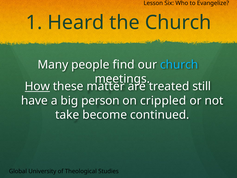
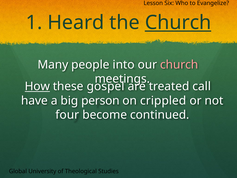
Church underline: none -> present (178, 22)
find: find -> into (124, 65)
church colour: light blue -> pink (179, 65)
matter: matter -> gospel (106, 86)
still: still -> call (202, 86)
take: take -> four (67, 115)
